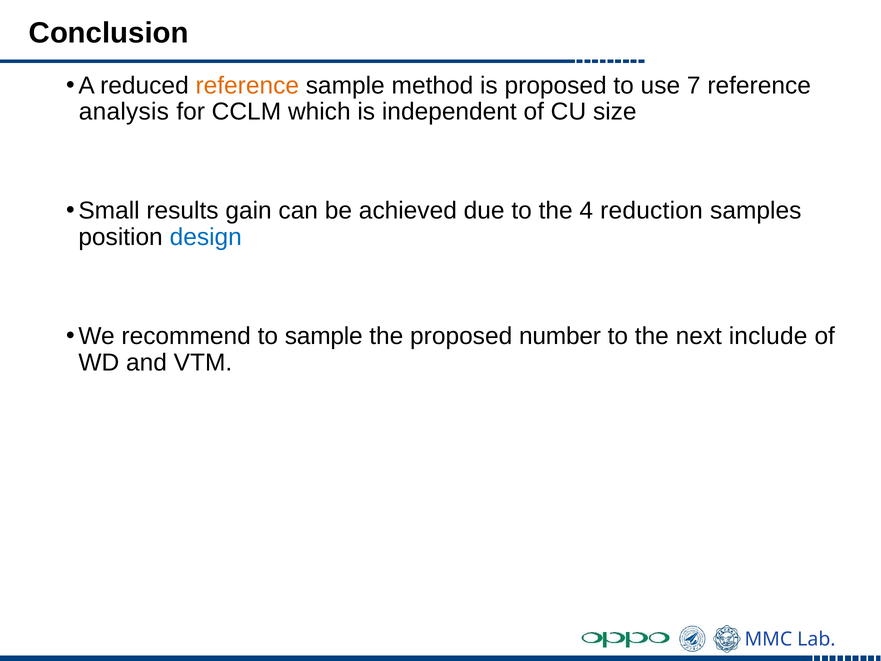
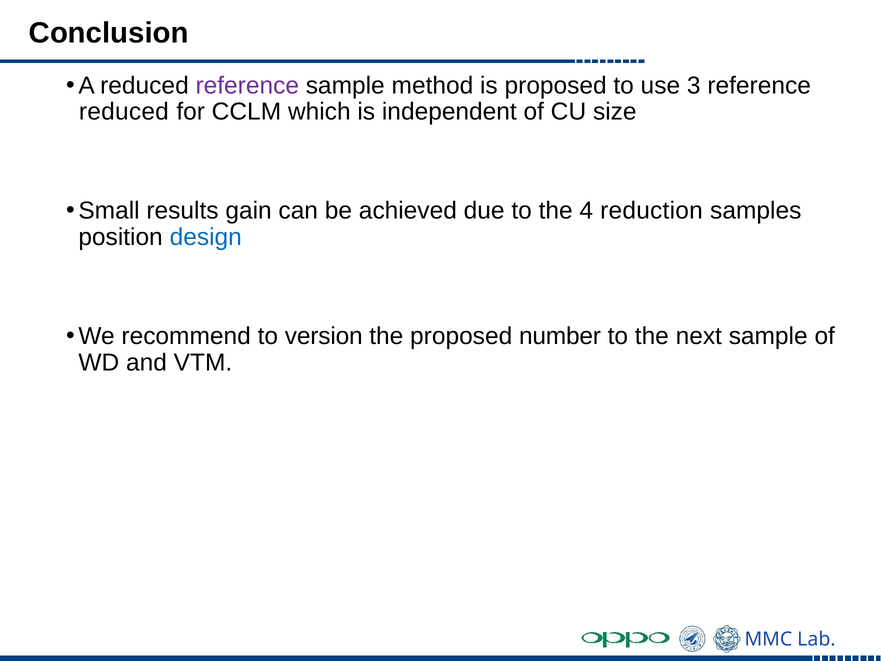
reference colour: orange -> purple (247, 85)
7: 7 -> 3 (694, 85)
analysis: analysis -> reduced (124, 112)
to sample: sample -> version (324, 336)
next include: include -> sample (768, 336)
